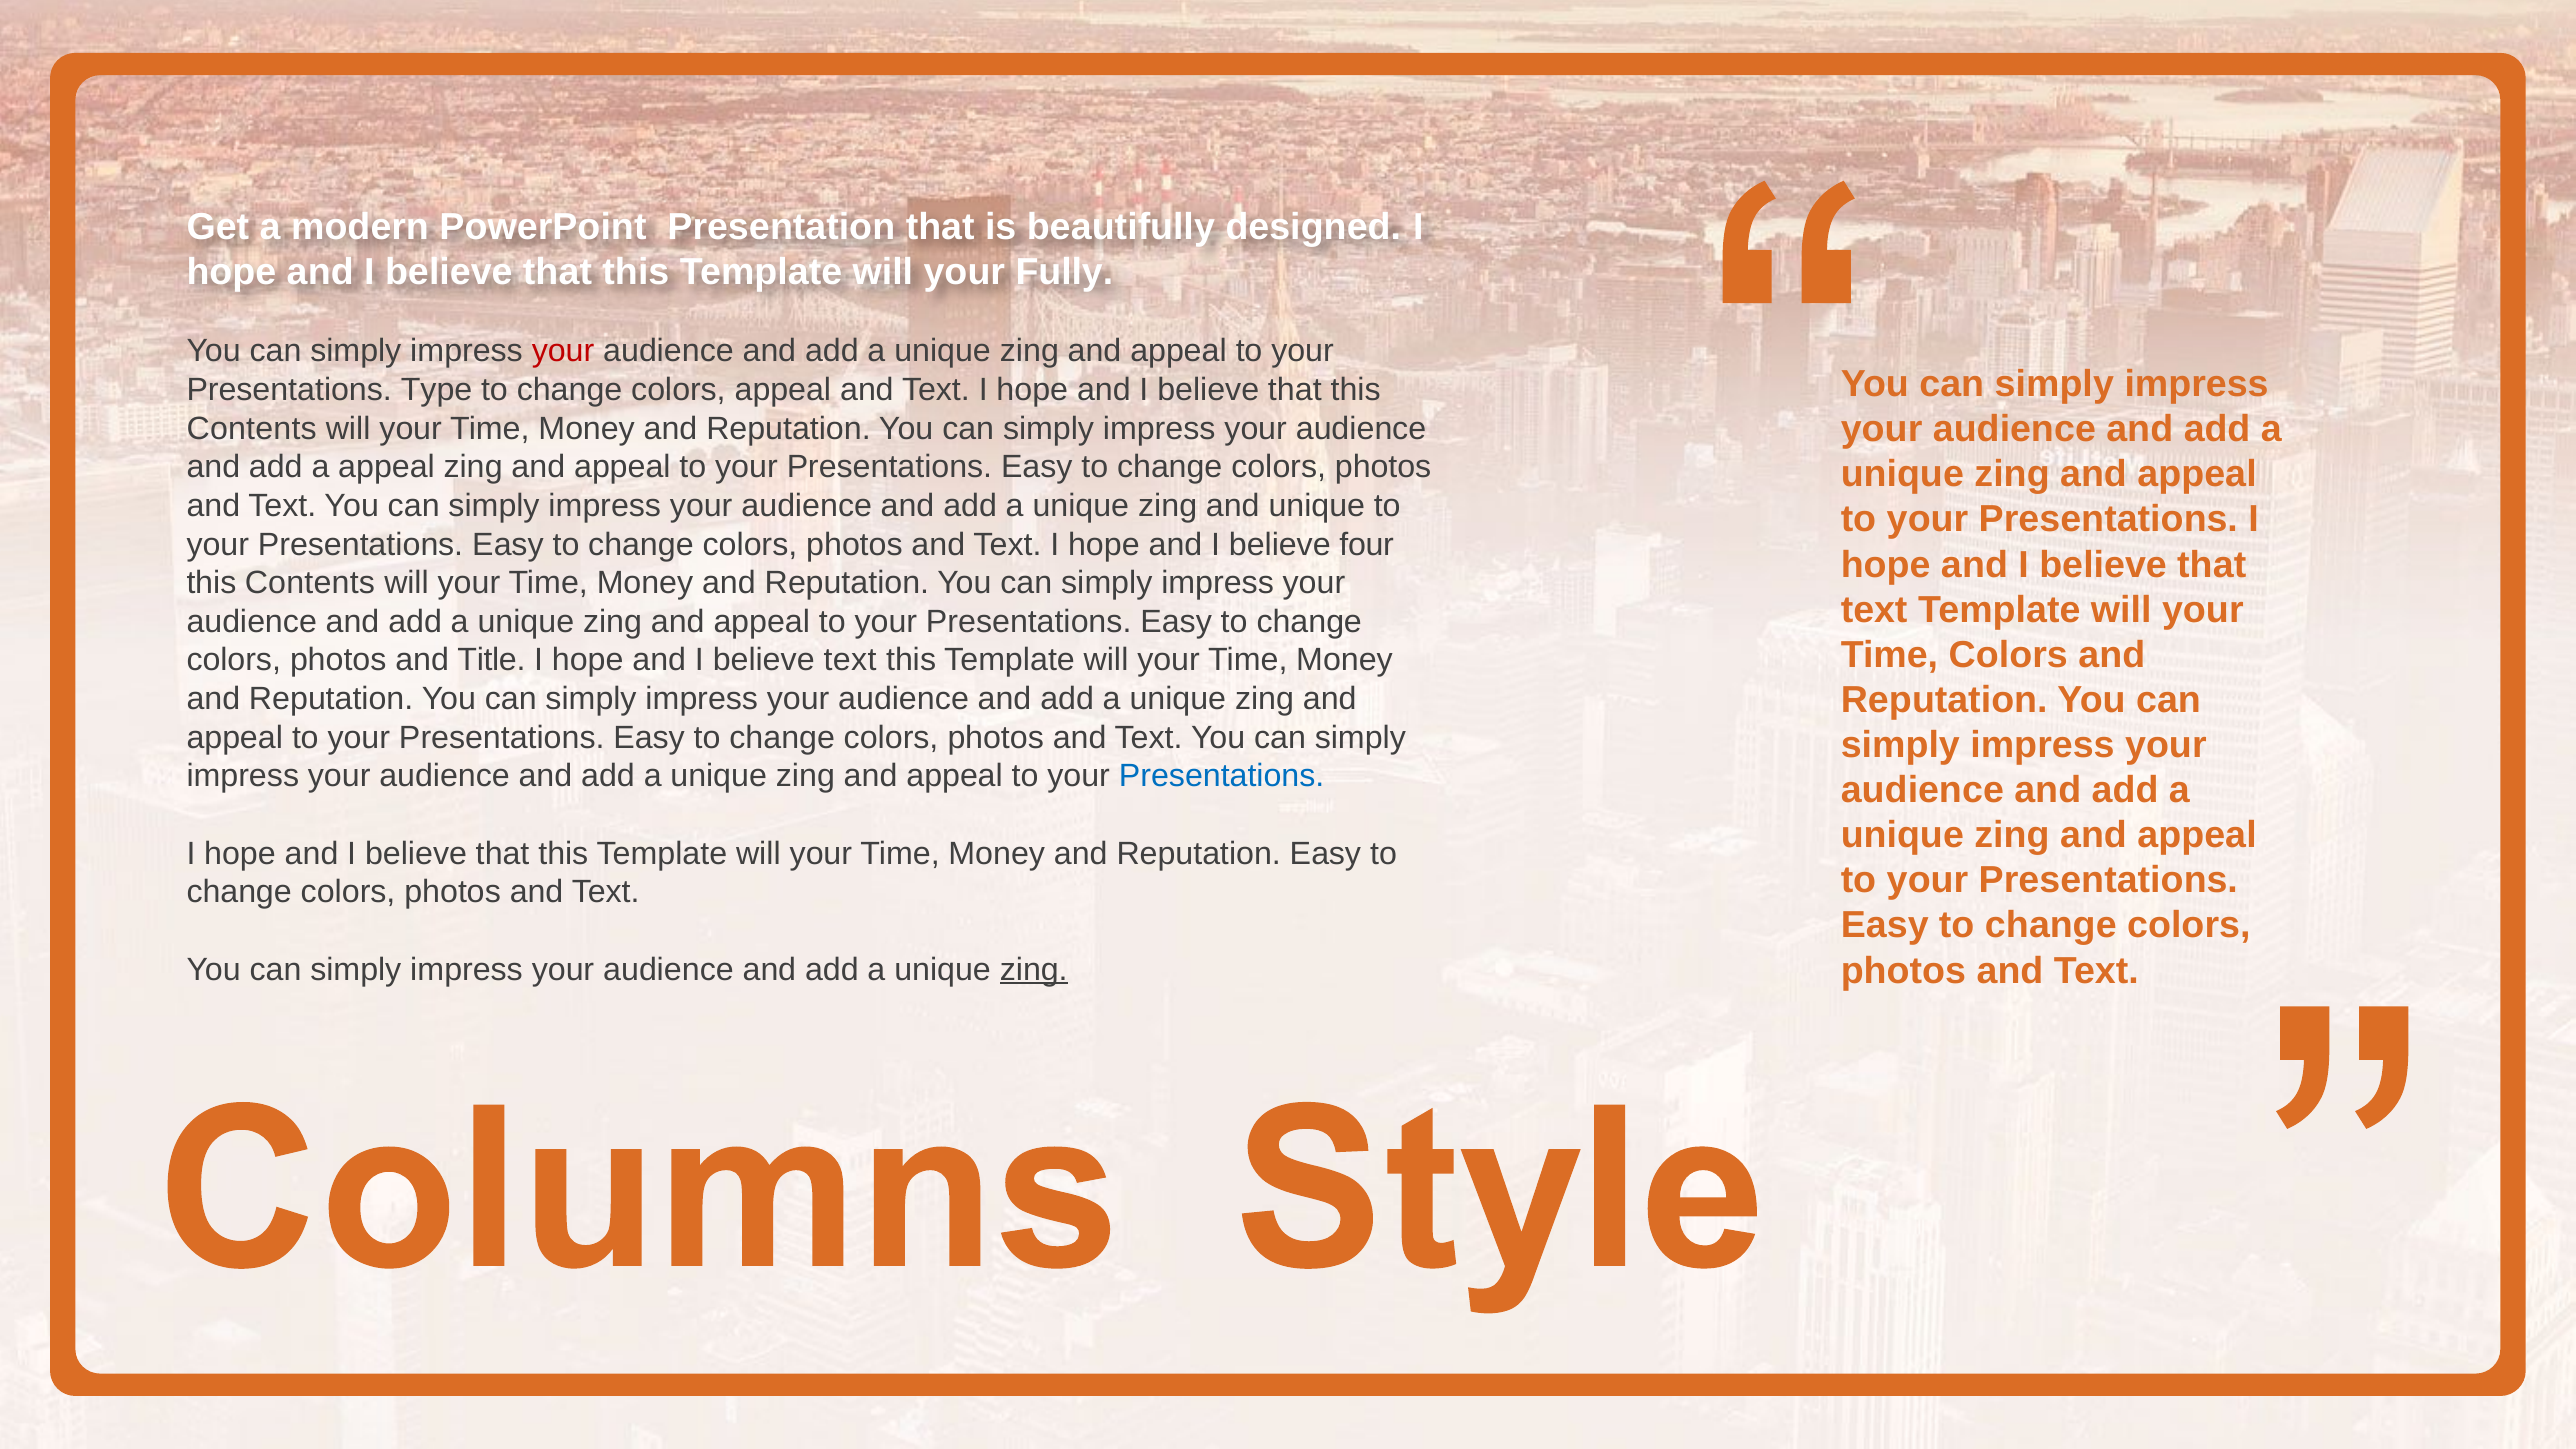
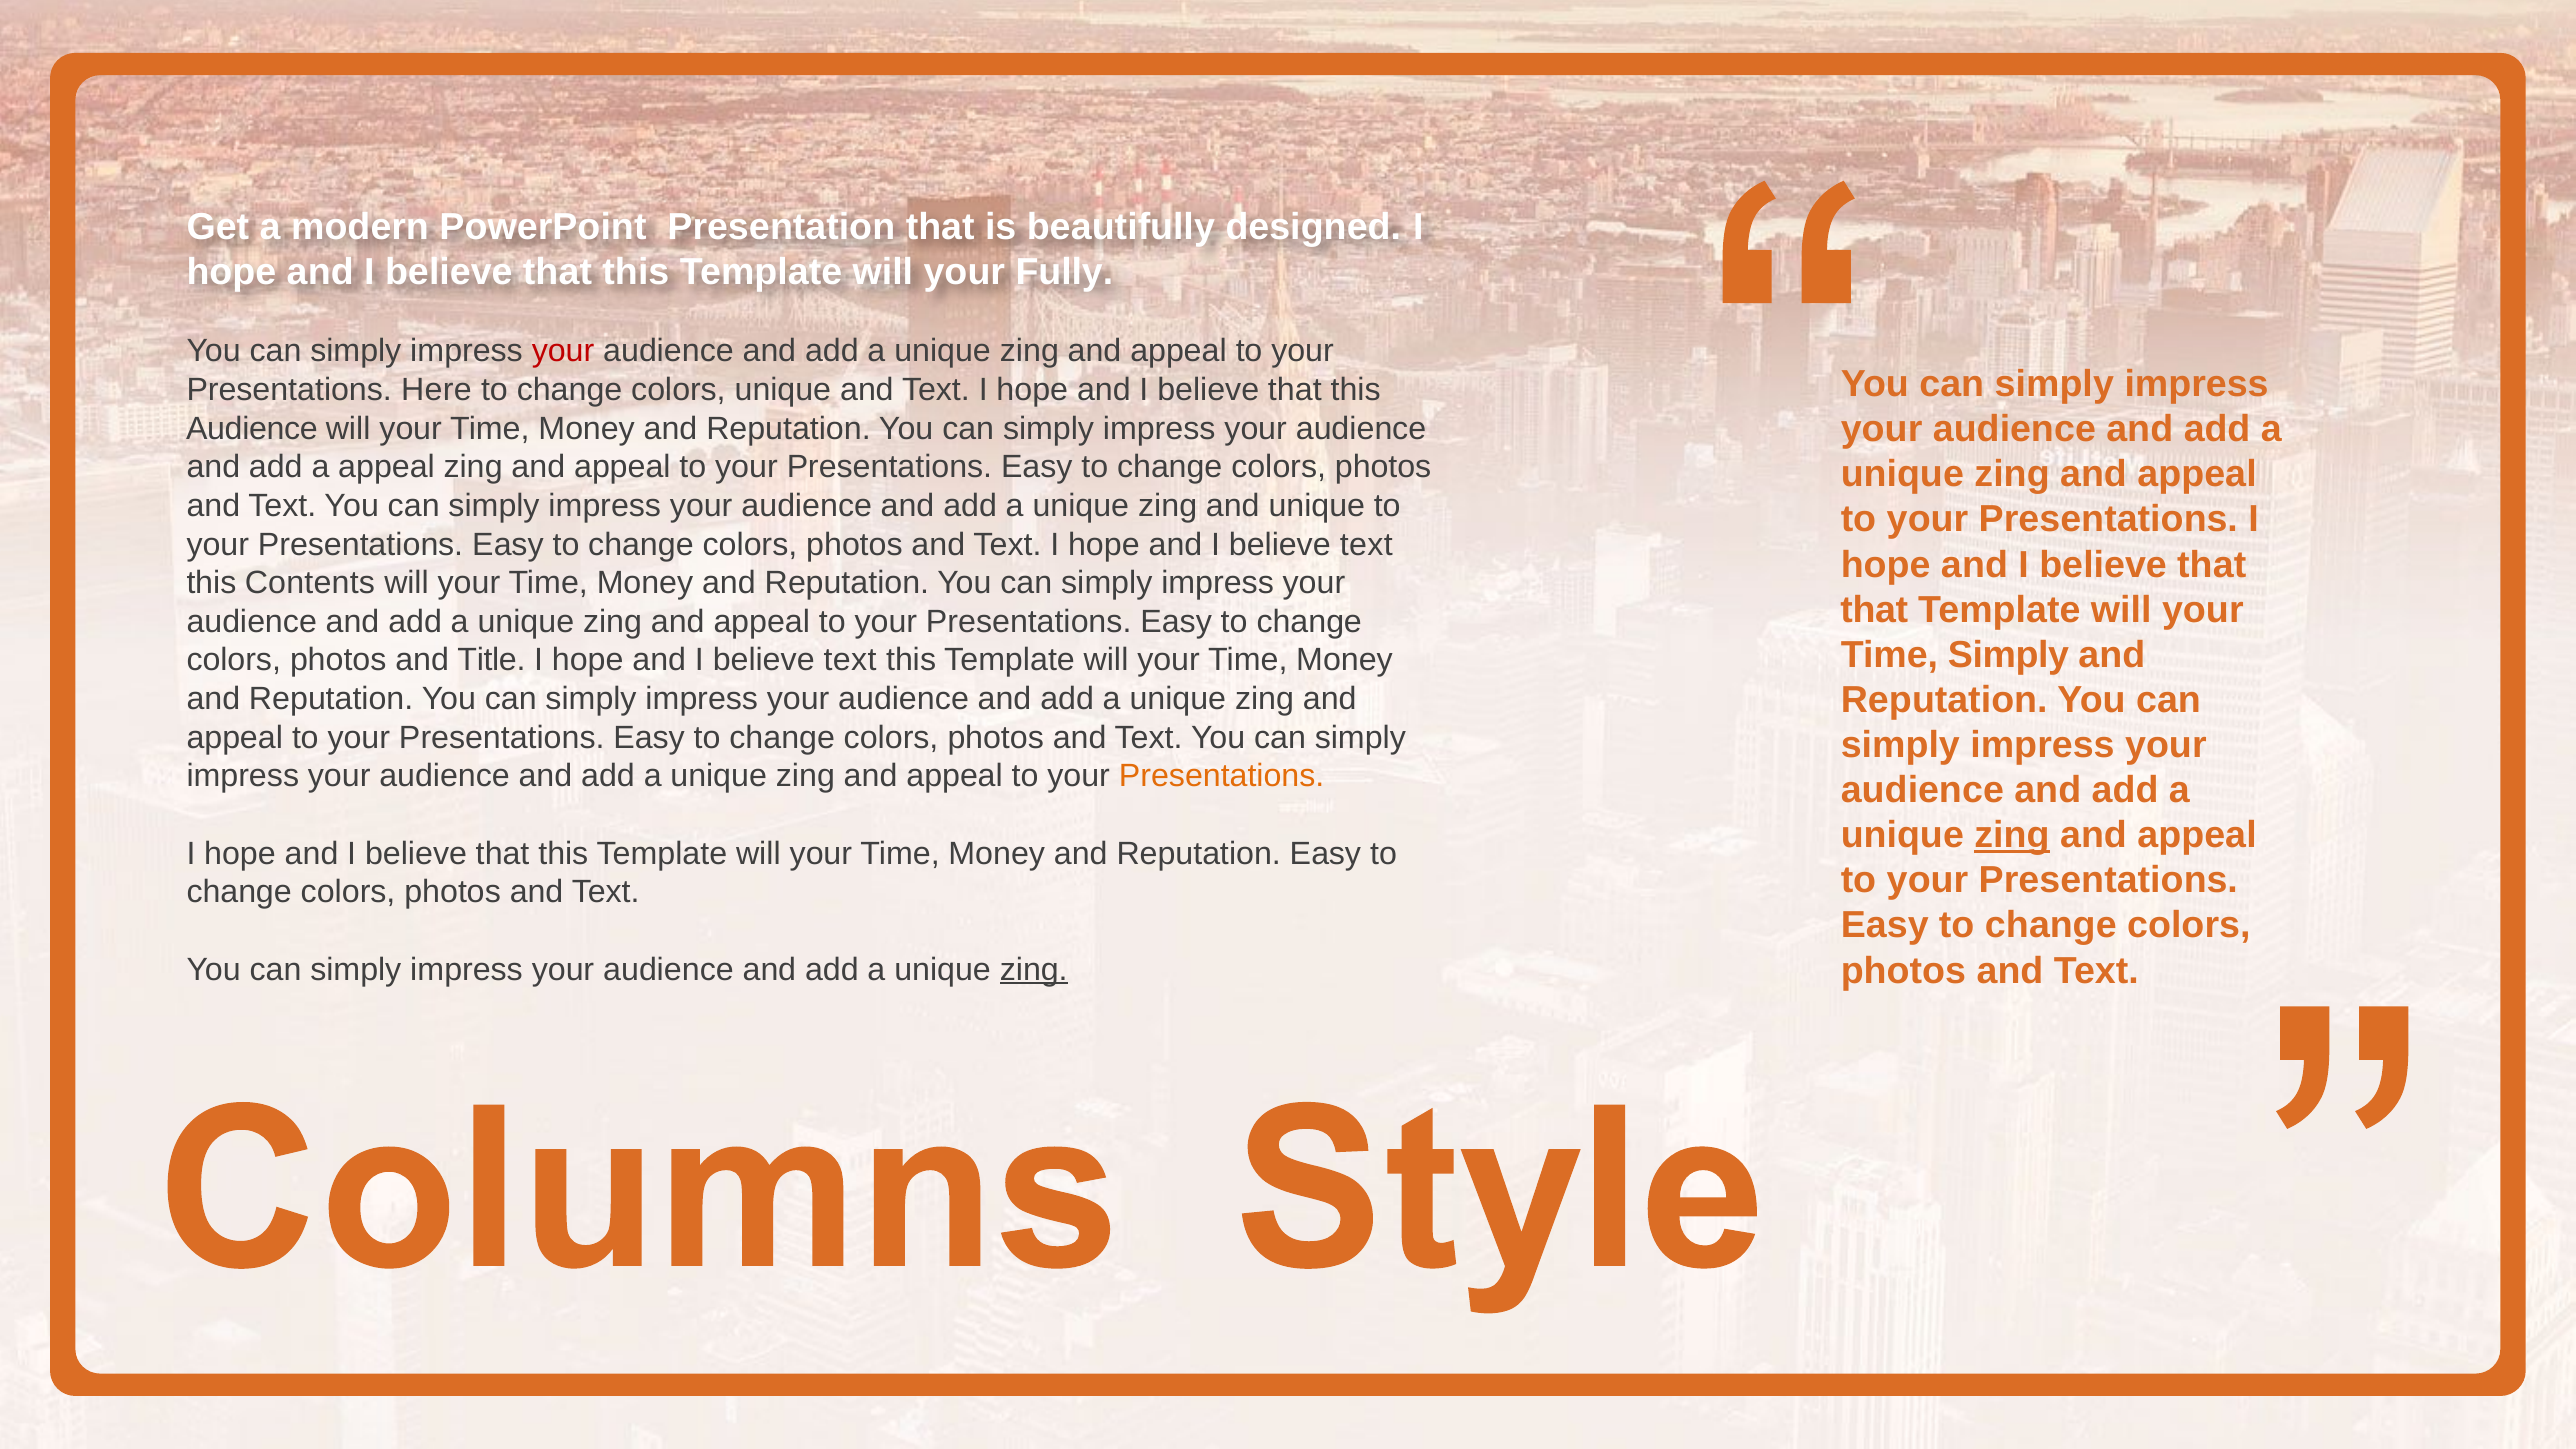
Type: Type -> Here (436, 390)
colors appeal: appeal -> unique (783, 390)
Contents: Contents -> Audience (252, 428)
four: four -> text (1366, 544)
text: text -> that (1874, 610)
Time Colors: Colors -> Simply (2008, 655)
Presentations colour: blue -> orange (1222, 776)
zing underline: none -> present (2012, 835)
